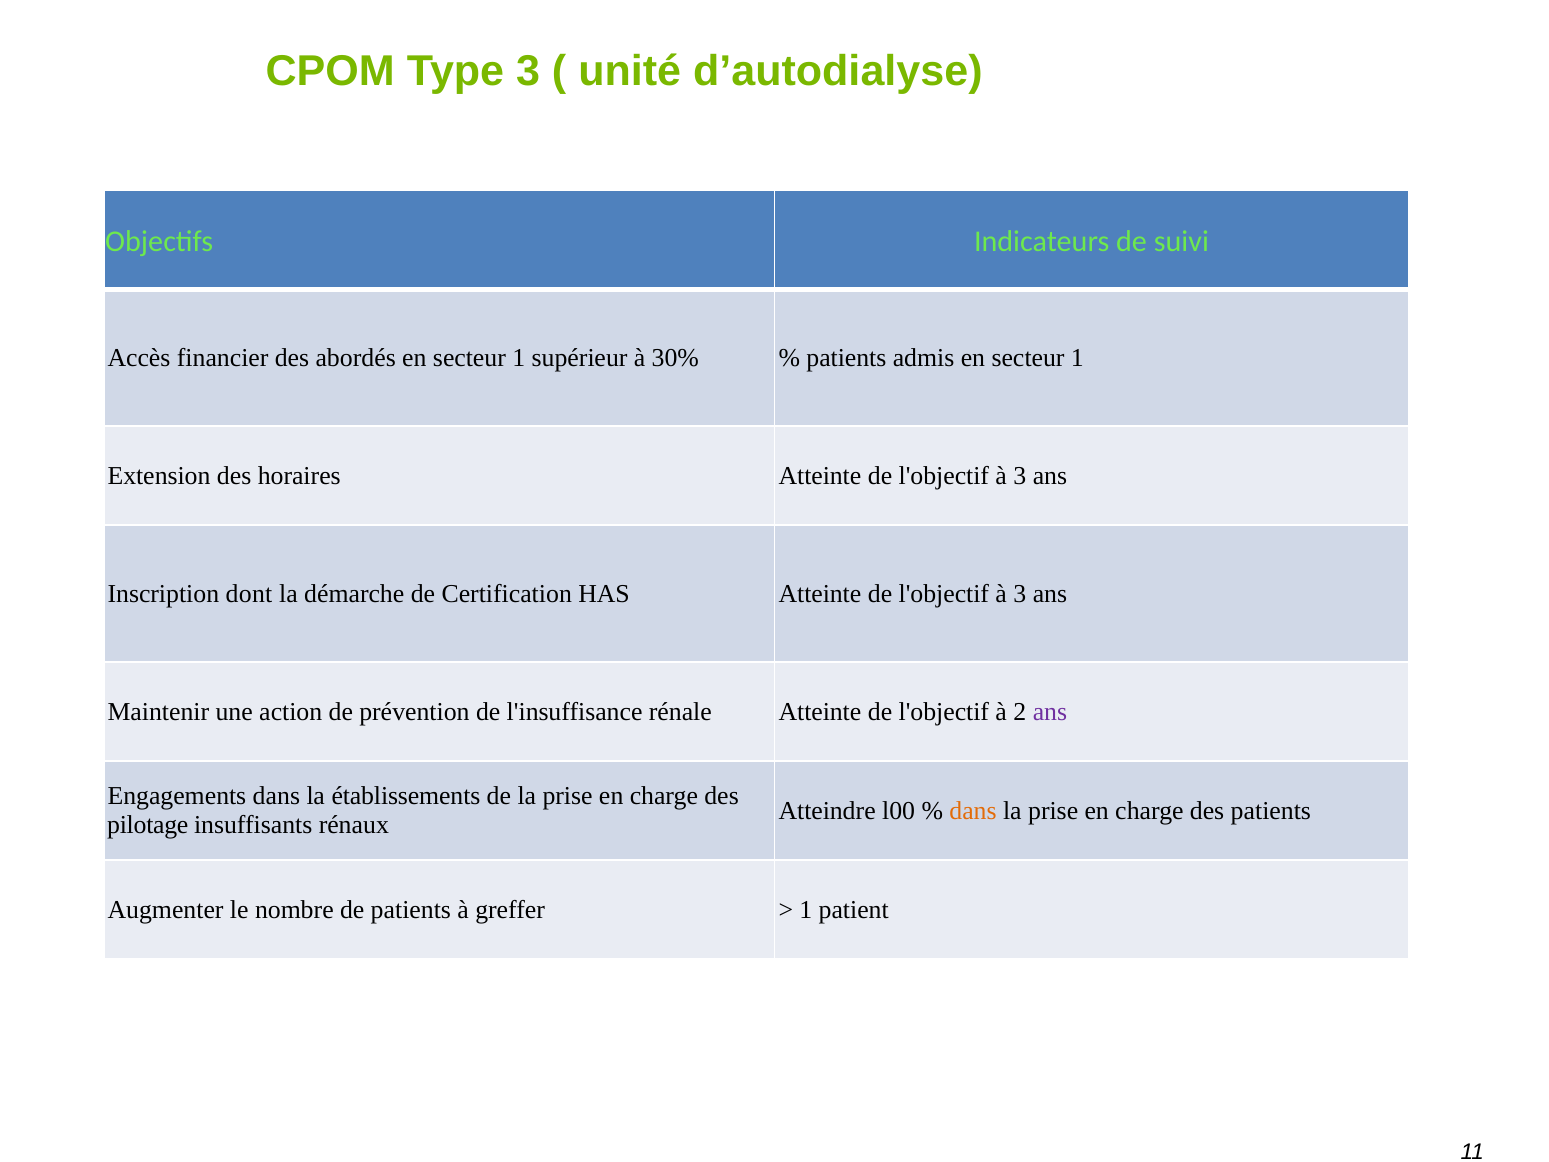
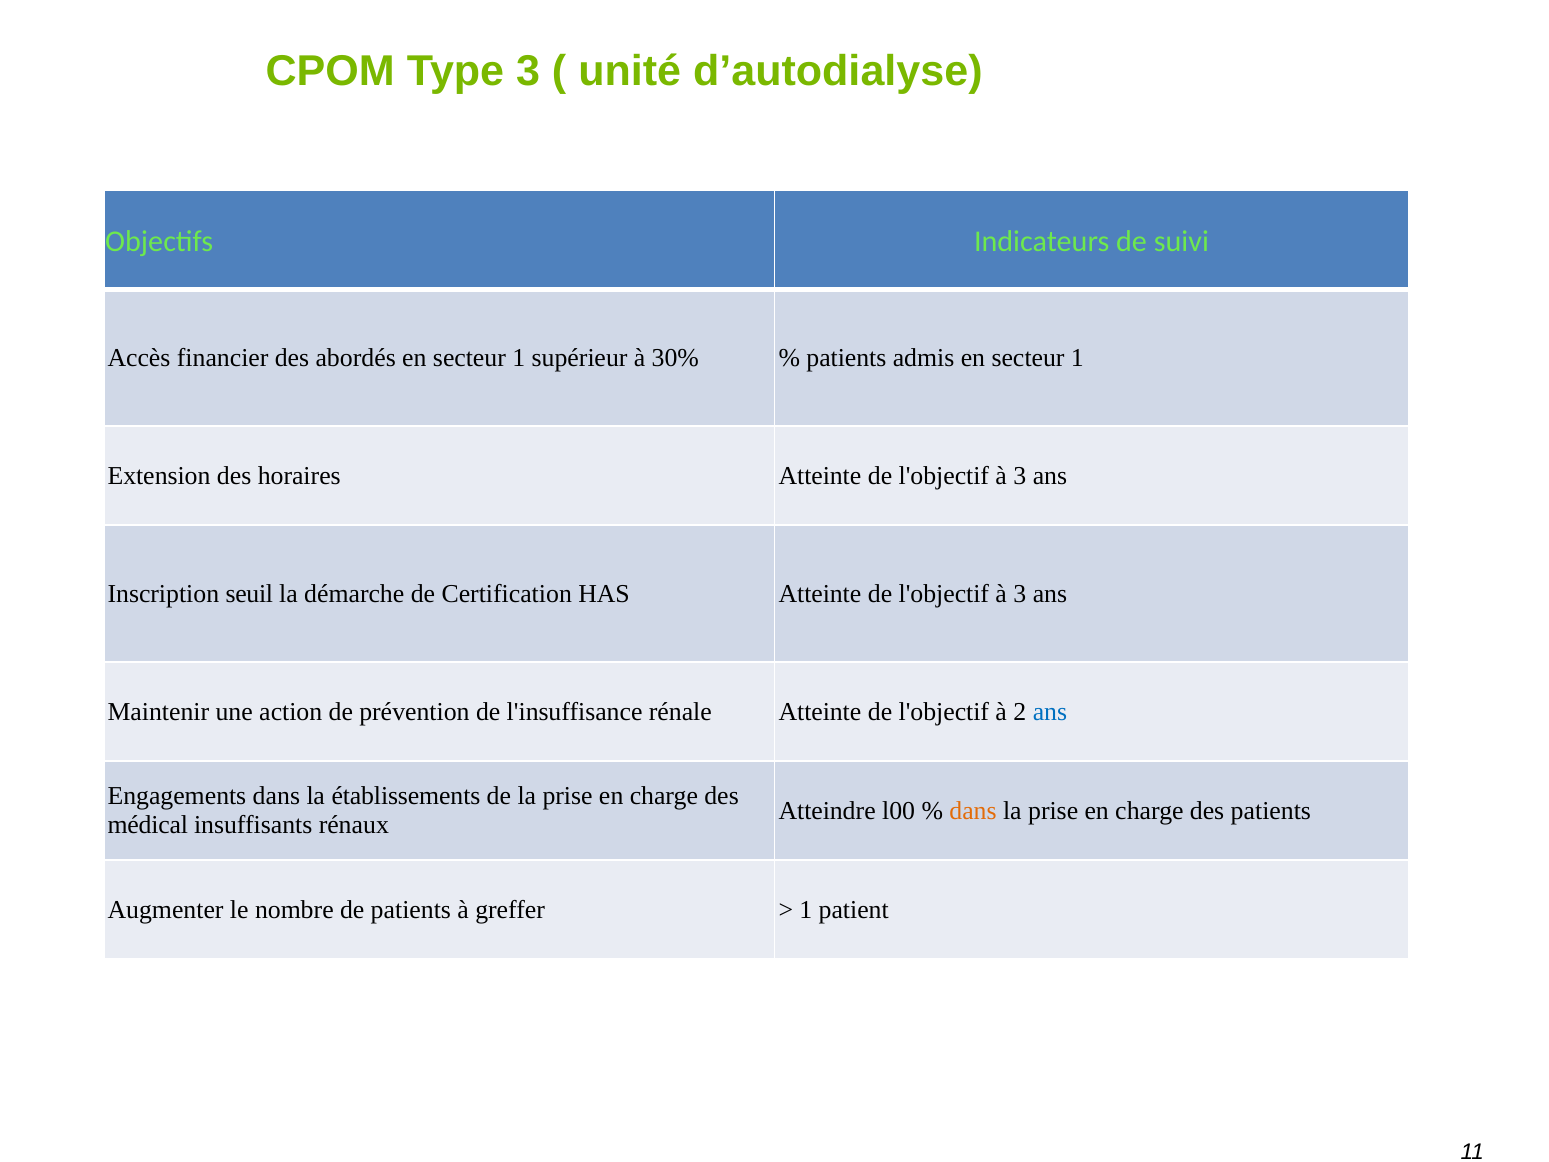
dont: dont -> seuil (249, 594)
ans colour: purple -> blue (1050, 712)
pilotage: pilotage -> médical (148, 825)
